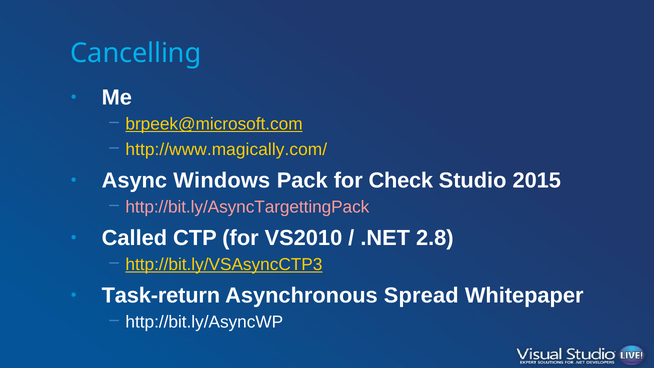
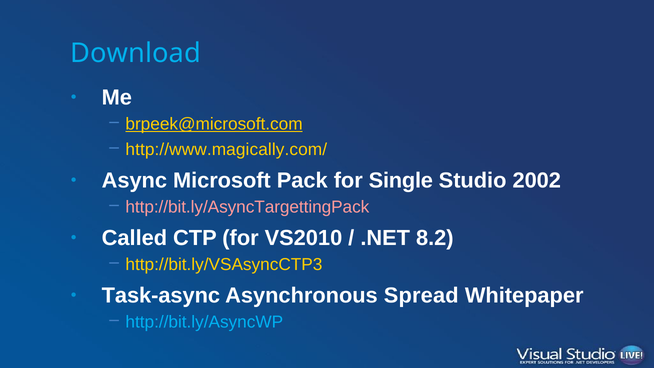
Cancelling: Cancelling -> Download (136, 53)
Windows: Windows -> Microsoft (222, 180)
Check: Check -> Single (401, 180)
2015: 2015 -> 2002 (537, 180)
2.8: 2.8 -> 8.2 (435, 238)
http://bit.ly/VSAsyncCTP3 underline: present -> none (224, 265)
Task-return: Task-return -> Task-async (161, 295)
http://bit.ly/AsyncWP colour: white -> light blue (204, 322)
